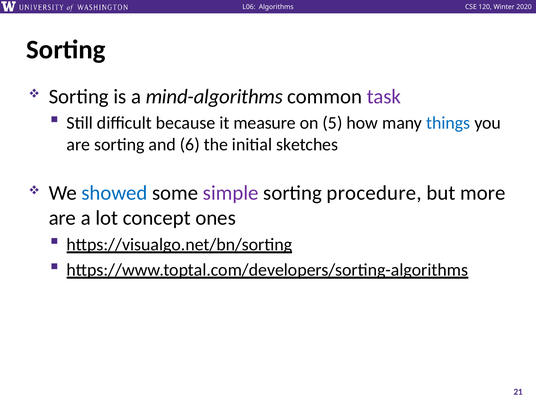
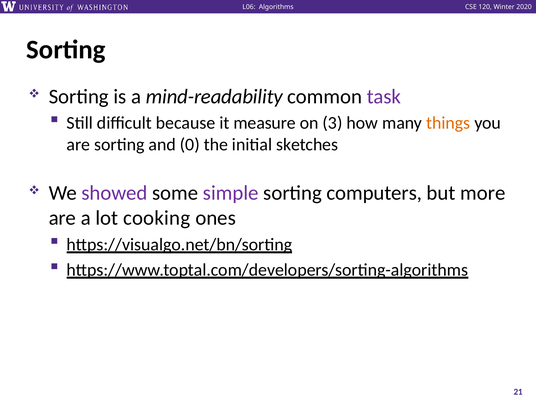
mind-algorithms: mind-algorithms -> mind-readability (214, 97)
5: 5 -> 3 (333, 123)
things colour: blue -> orange (448, 123)
6: 6 -> 0 (190, 145)
showed colour: blue -> purple (115, 193)
procedure: procedure -> computers (374, 193)
concept: concept -> cooking (157, 218)
